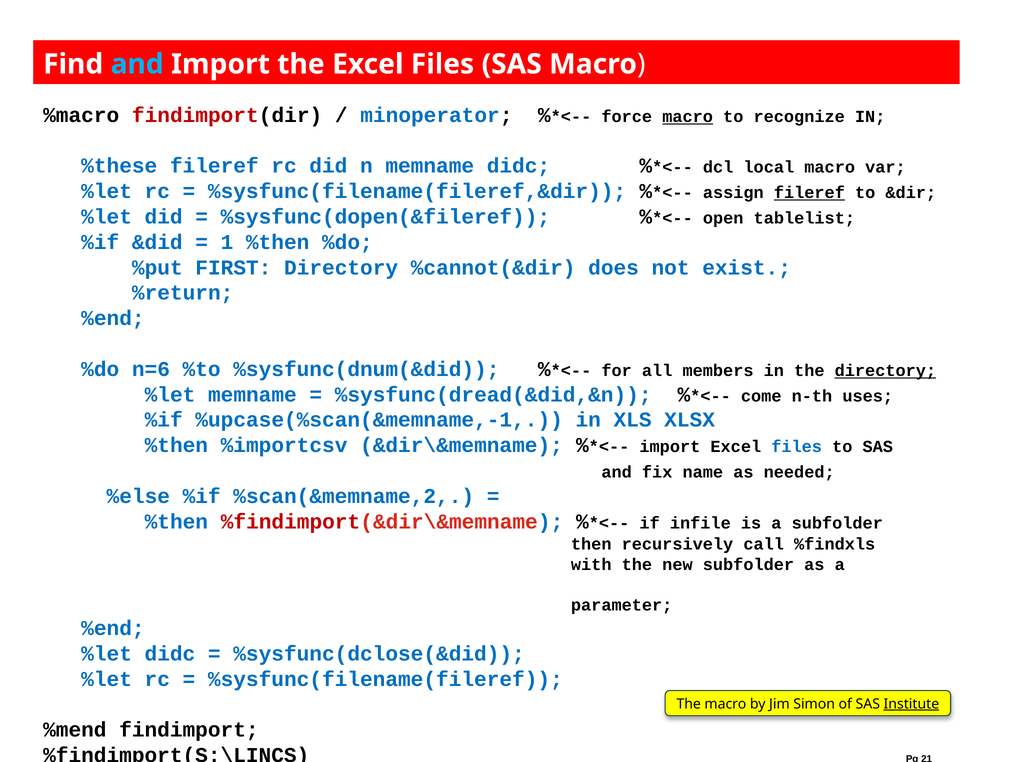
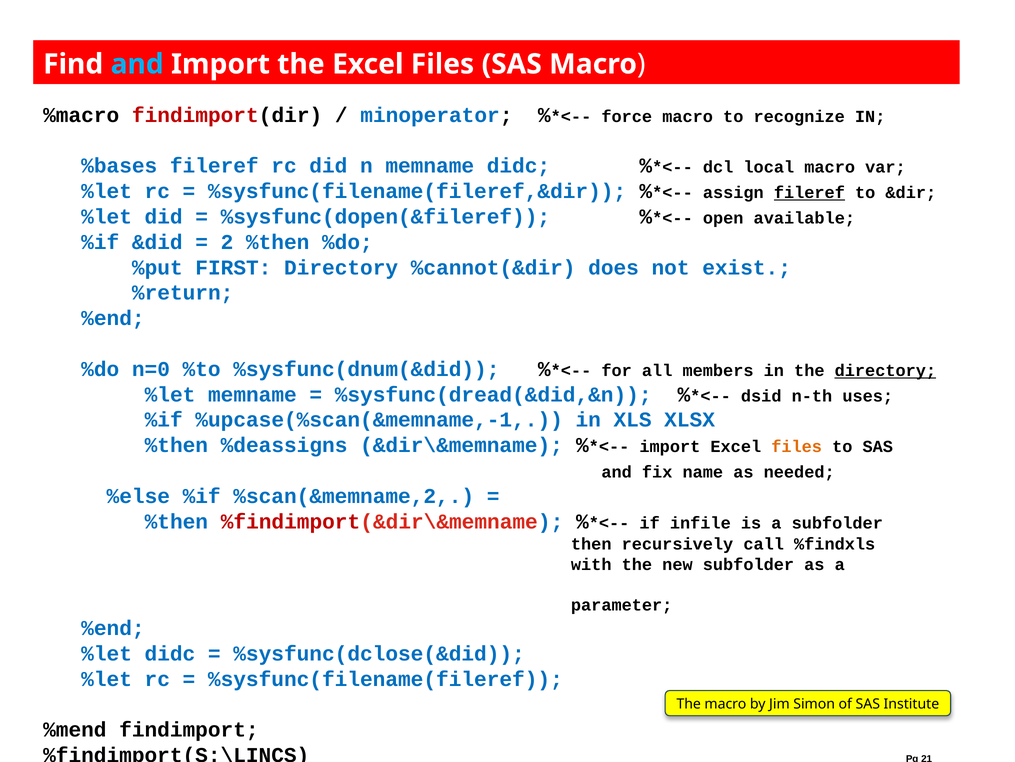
macro underline: present -> none (688, 116)
%these: %these -> %bases (119, 166)
tablelist: tablelist -> available (804, 218)
1: 1 -> 2 (227, 242)
n=6: n=6 -> n=0 (151, 369)
come: come -> dsid (761, 396)
%importcsv: %importcsv -> %deassigns (284, 445)
files colour: blue -> orange (797, 446)
Institute underline: present -> none (911, 703)
